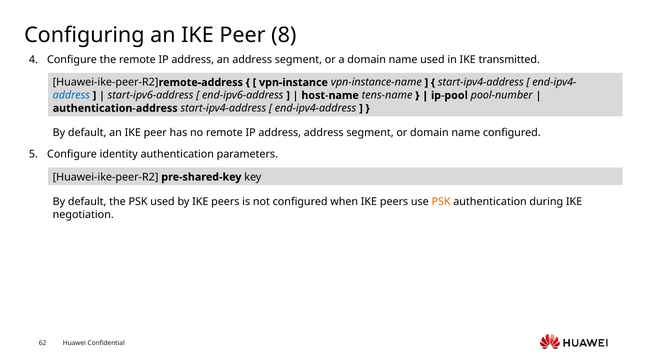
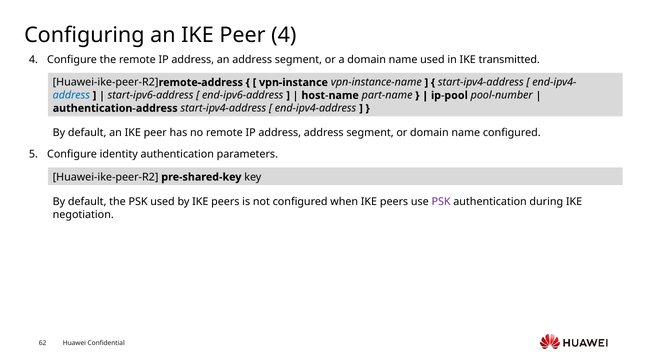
Peer 8: 8 -> 4 (284, 35)
tens-name: tens-name -> part-name (387, 95)
PSK colour: orange -> purple (441, 202)
